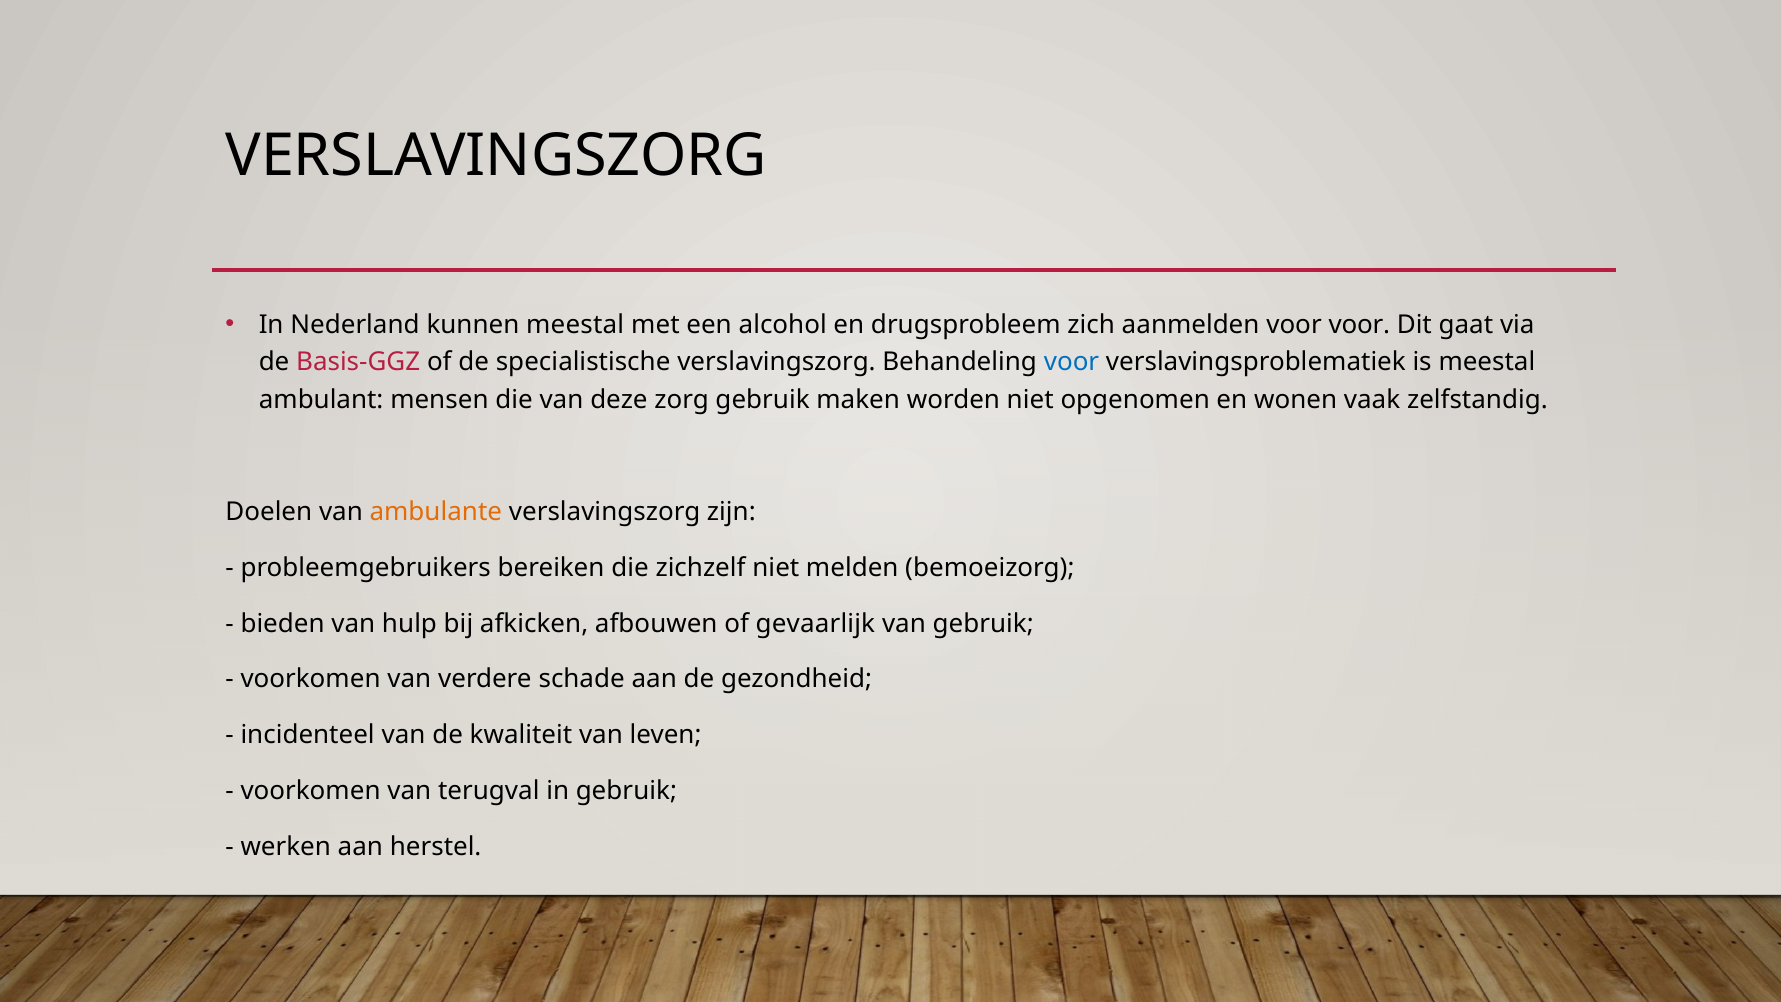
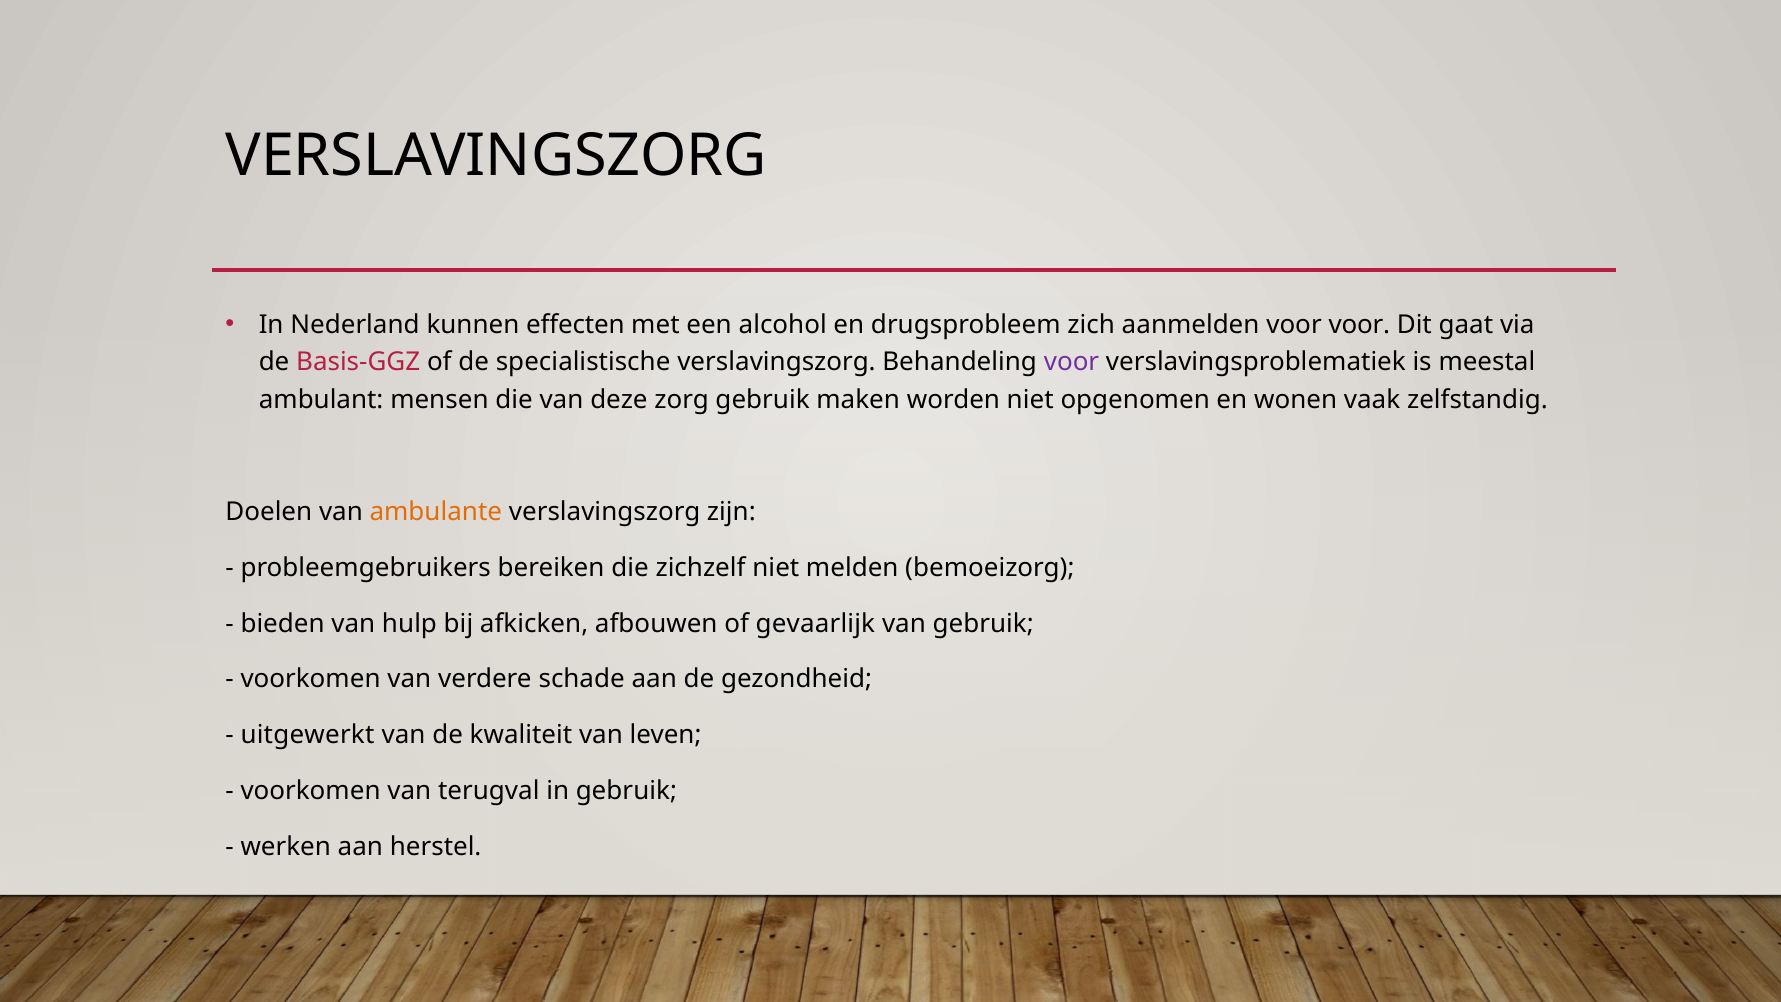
kunnen meestal: meestal -> effecten (575, 325)
voor colour: blue -> purple (1072, 362)
incidenteel: incidenteel -> uitgewerkt (307, 735)
